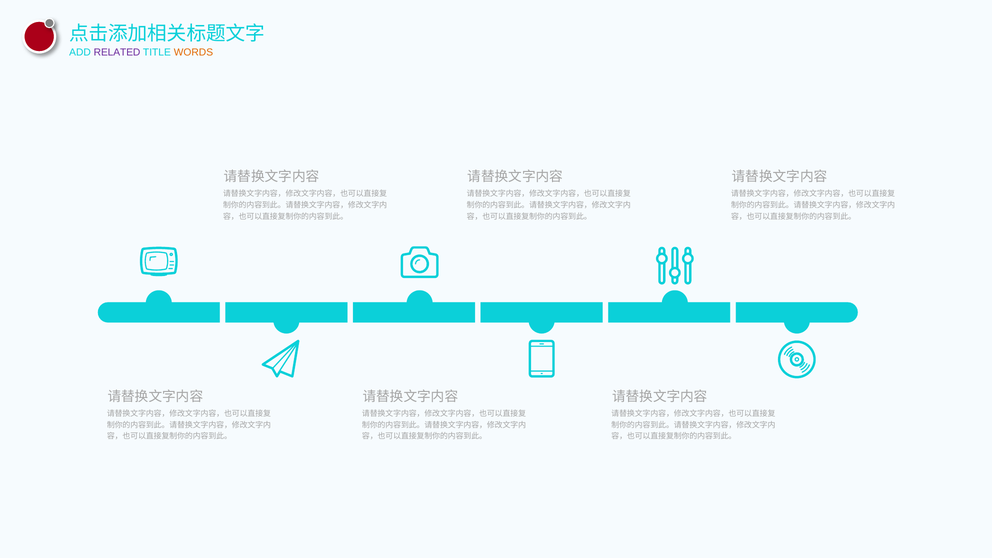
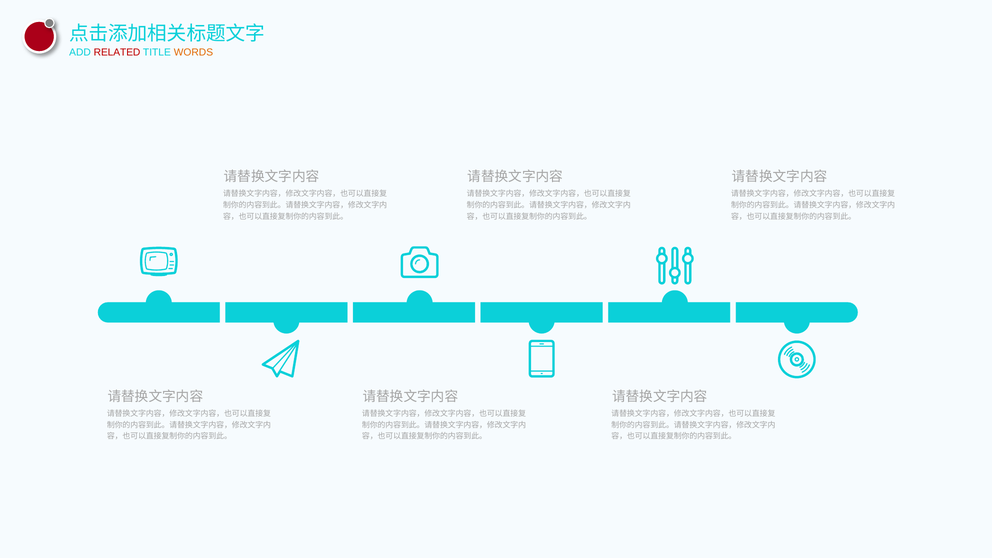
RELATED colour: purple -> red (117, 52)
